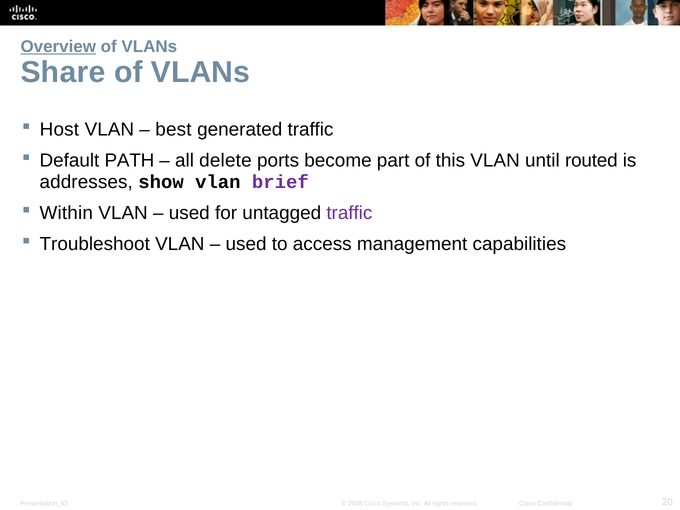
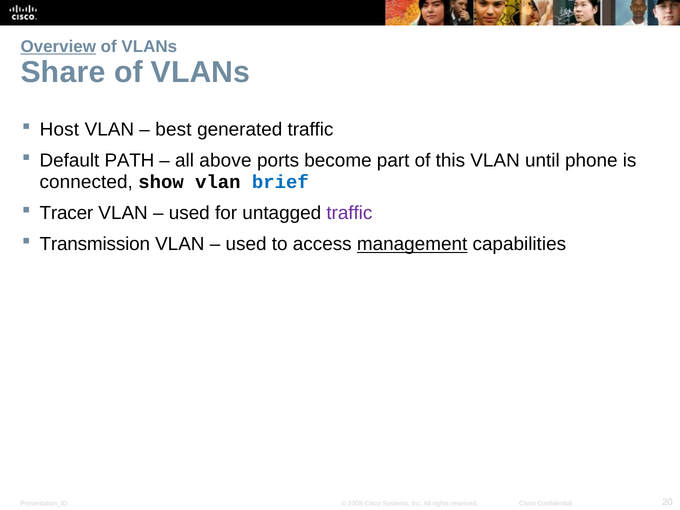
delete: delete -> above (225, 161)
routed: routed -> phone (591, 161)
addresses: addresses -> connected (86, 182)
brief colour: purple -> blue (280, 182)
Within: Within -> Tracer (66, 213)
Troubleshoot: Troubleshoot -> Transmission (95, 244)
management underline: none -> present (412, 244)
